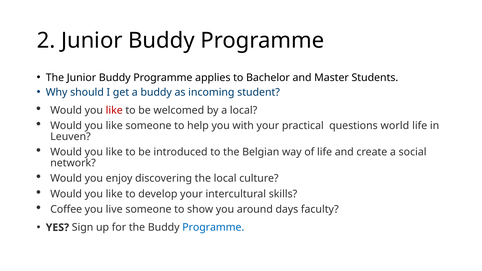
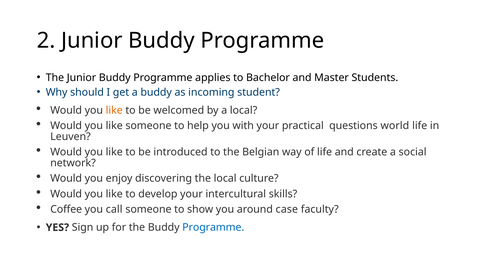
like colour: red -> orange (114, 110)
live: live -> call (114, 210)
days: days -> case (287, 210)
